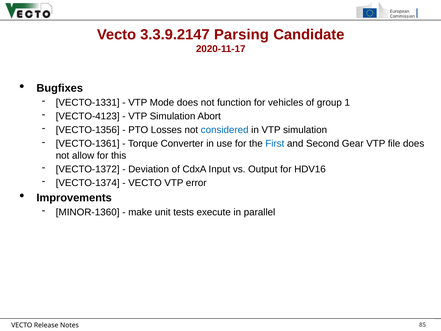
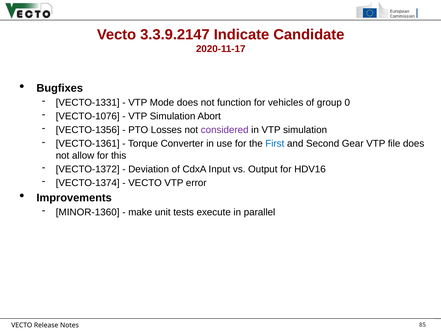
Parsing: Parsing -> Indicate (242, 35)
1: 1 -> 0 (347, 102)
VECTO-4123: VECTO-4123 -> VECTO-1076 (88, 116)
considered colour: blue -> purple (225, 130)
